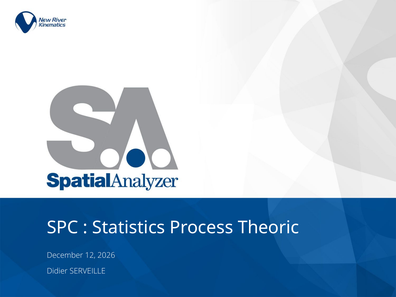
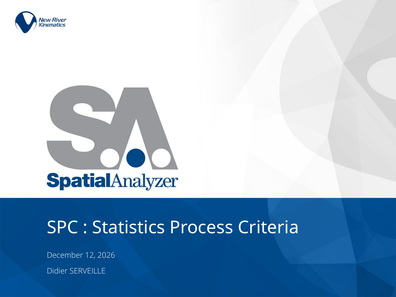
Theoric: Theoric -> Criteria (268, 228)
